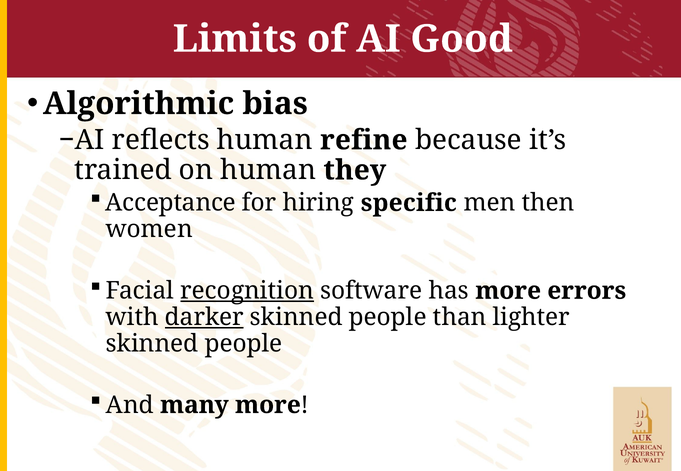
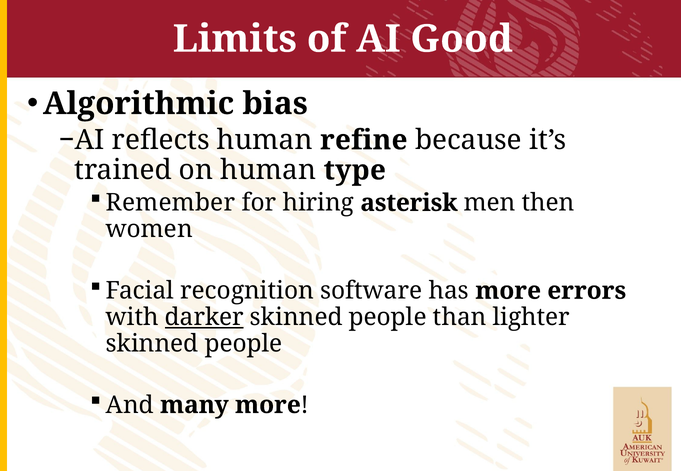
they: they -> type (355, 170)
Acceptance: Acceptance -> Remember (170, 203)
specific: specific -> asterisk (409, 203)
recognition underline: present -> none (247, 291)
